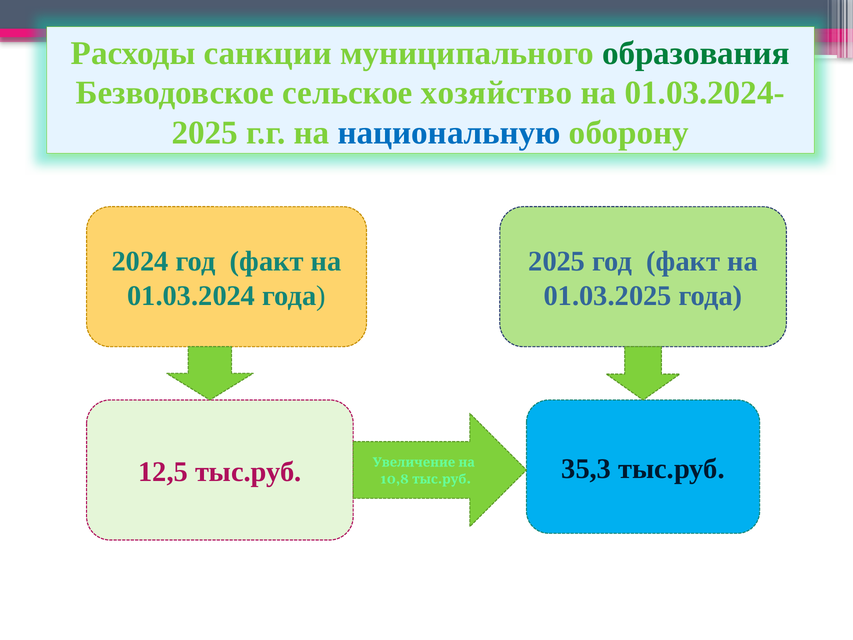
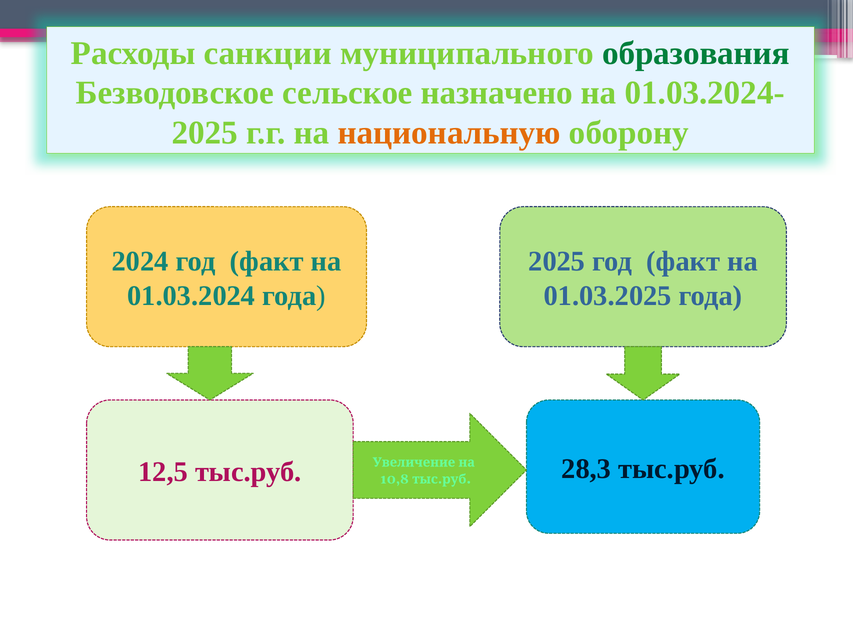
хозяйство: хозяйство -> назначено (497, 93)
национальную colour: blue -> orange (449, 133)
35,3: 35,3 -> 28,3 (586, 468)
